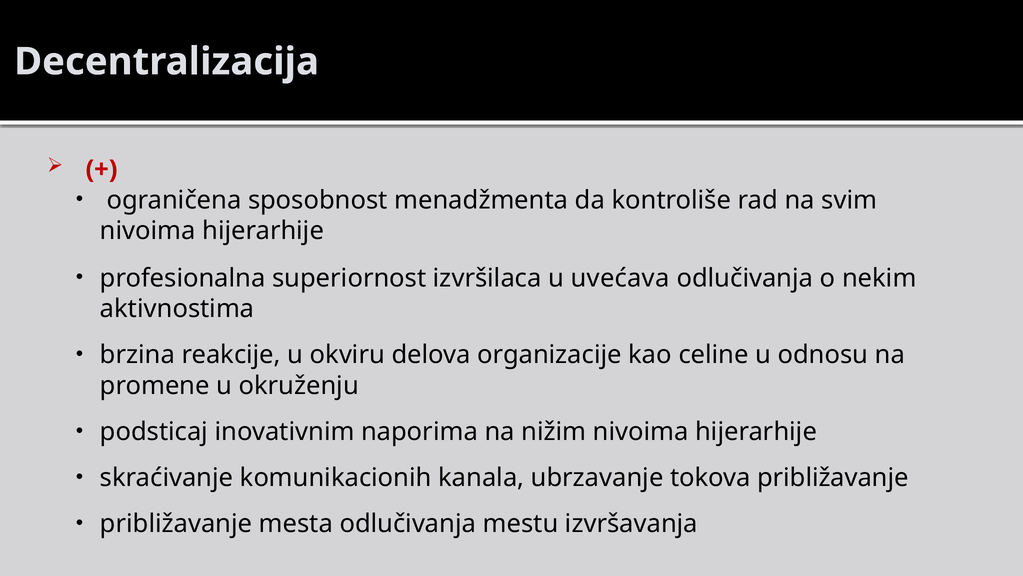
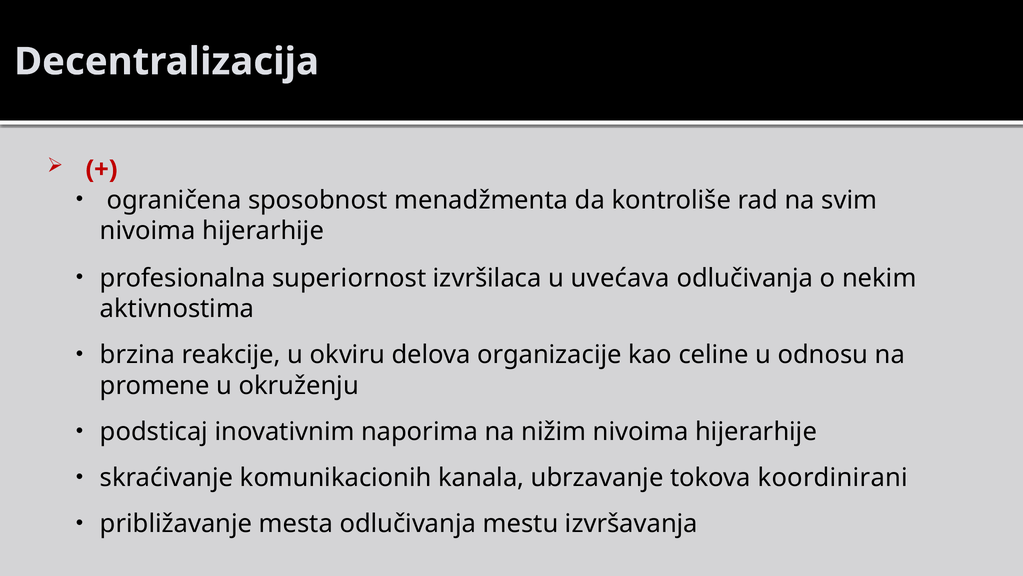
tokova približavanje: približavanje -> koordinirani (833, 477)
